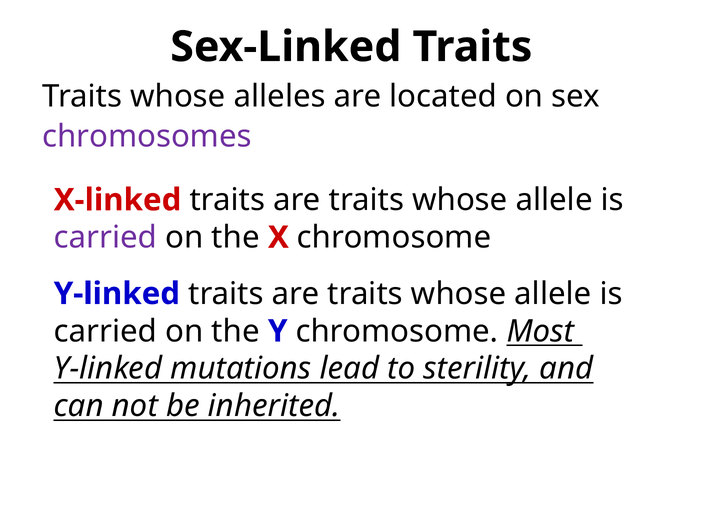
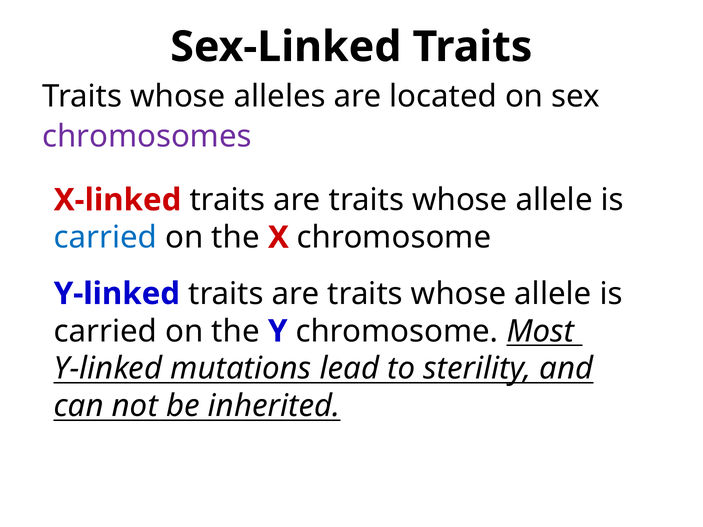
carried colour: purple -> blue (105, 238)
